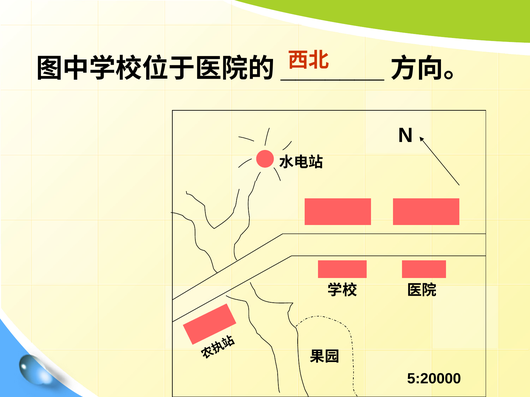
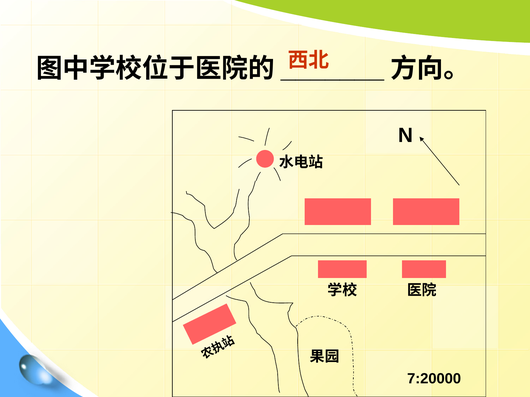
5:20000: 5:20000 -> 7:20000 (434, 379)
